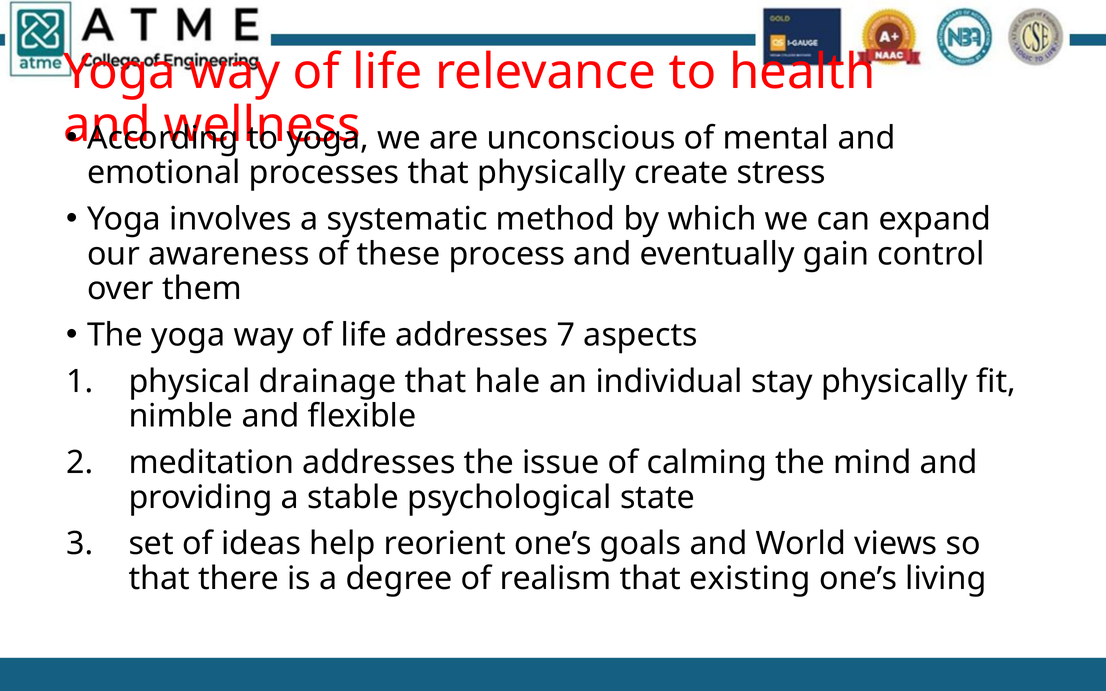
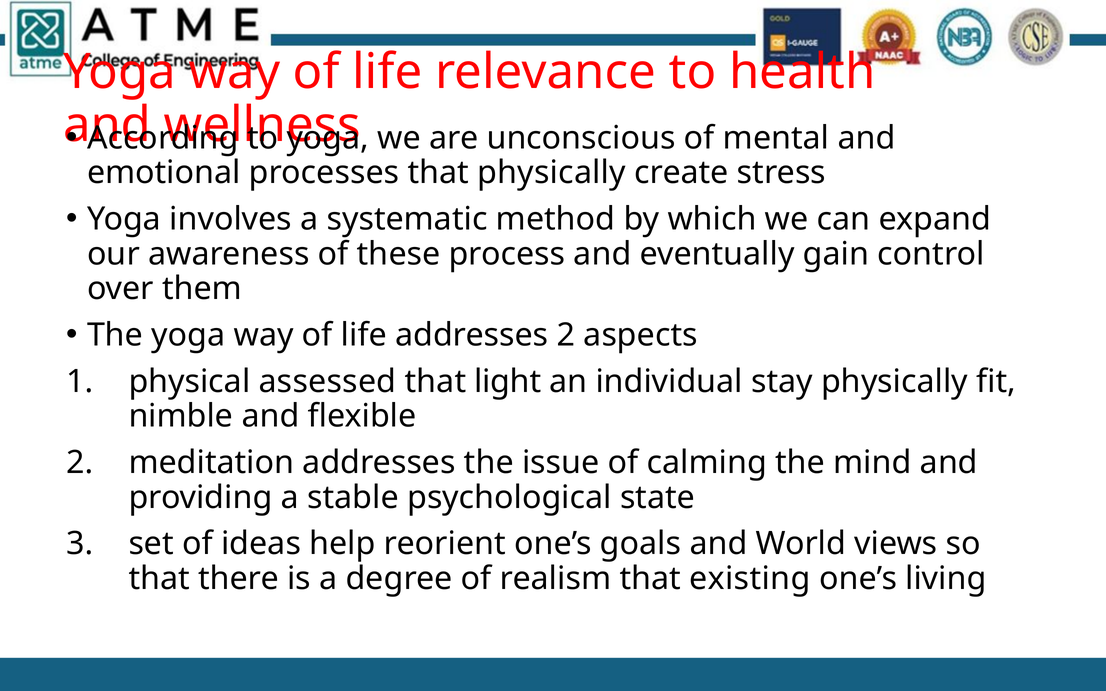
addresses 7: 7 -> 2 (566, 335)
drainage: drainage -> assessed (327, 382)
hale: hale -> light (508, 382)
